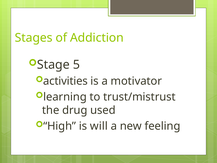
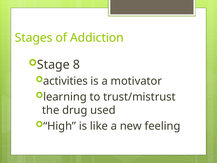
5: 5 -> 8 (76, 65)
will: will -> like (99, 126)
